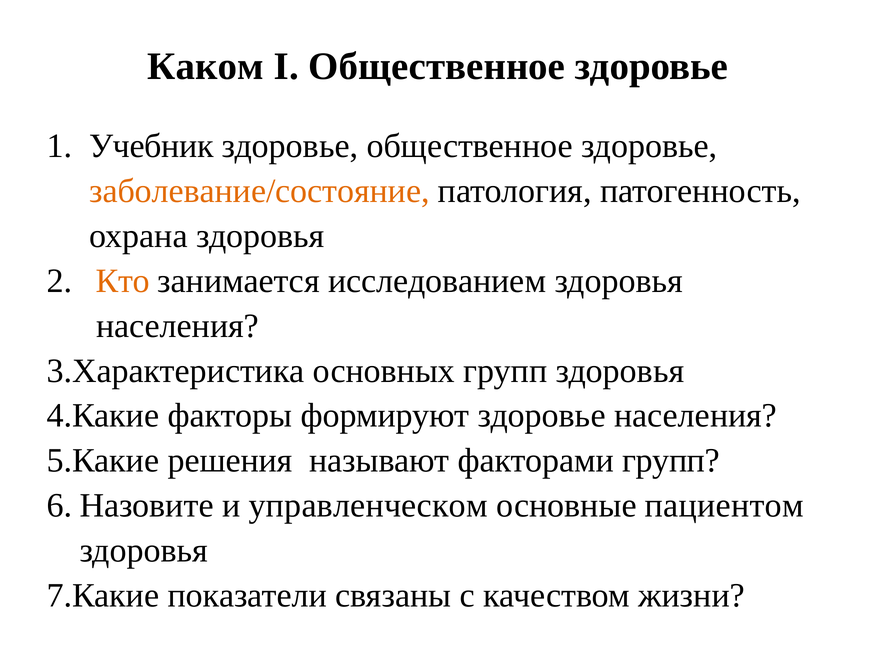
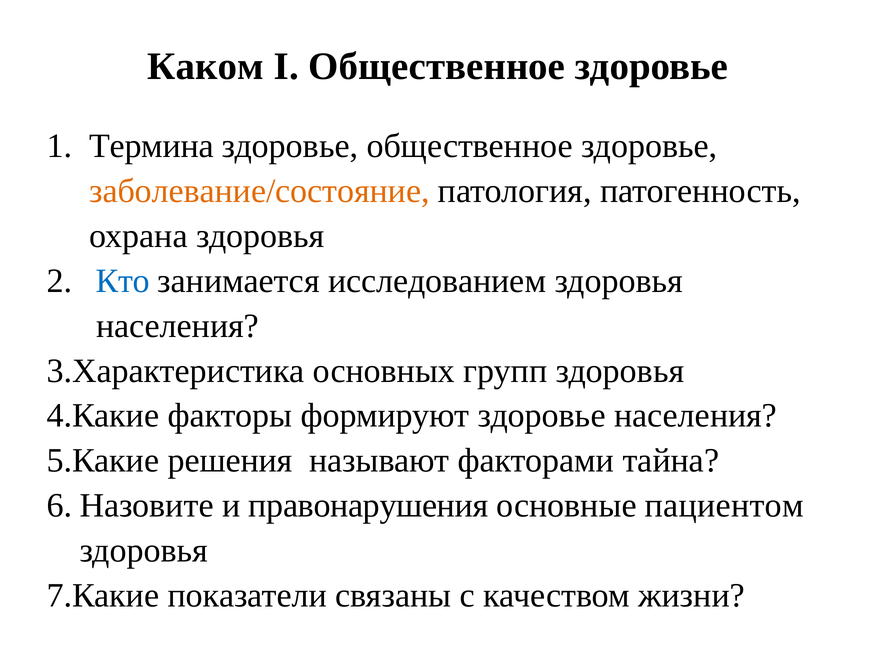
Учебник: Учебник -> Термина (151, 146)
Кто colour: orange -> blue (123, 281)
факторами групп: групп -> тайна (671, 461)
управленческом: управленческом -> правонарушения (368, 506)
